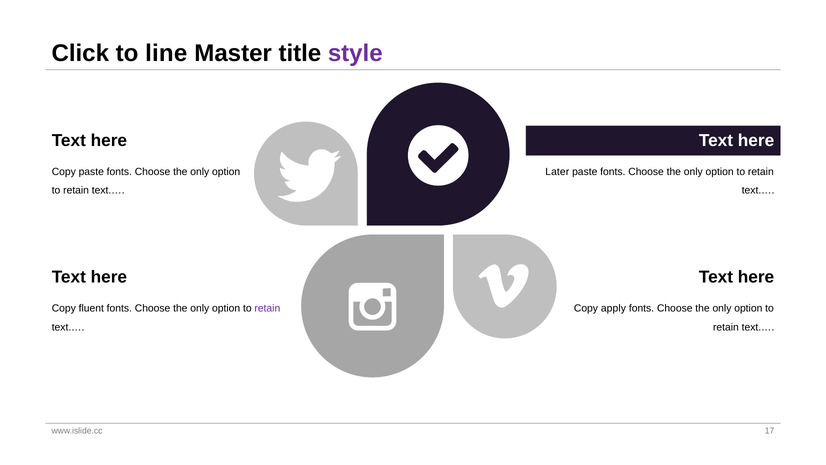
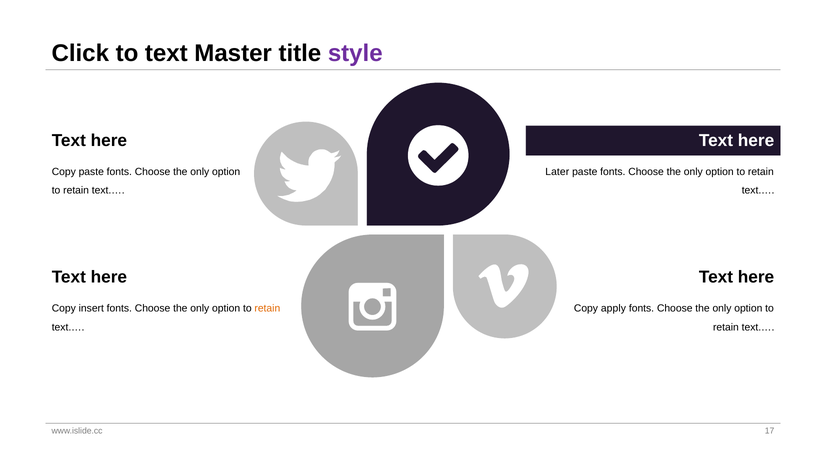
to line: line -> text (166, 53)
fluent: fluent -> insert (91, 308)
retain colour: purple -> orange (267, 308)
